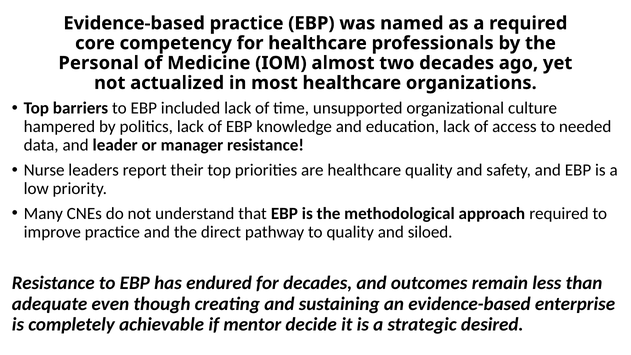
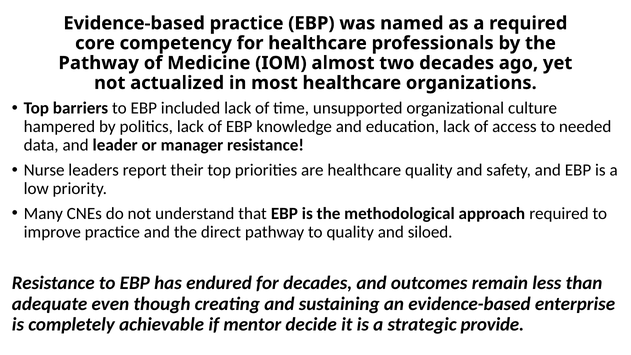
Personal: Personal -> Pathway (99, 63)
desired: desired -> provide (492, 324)
